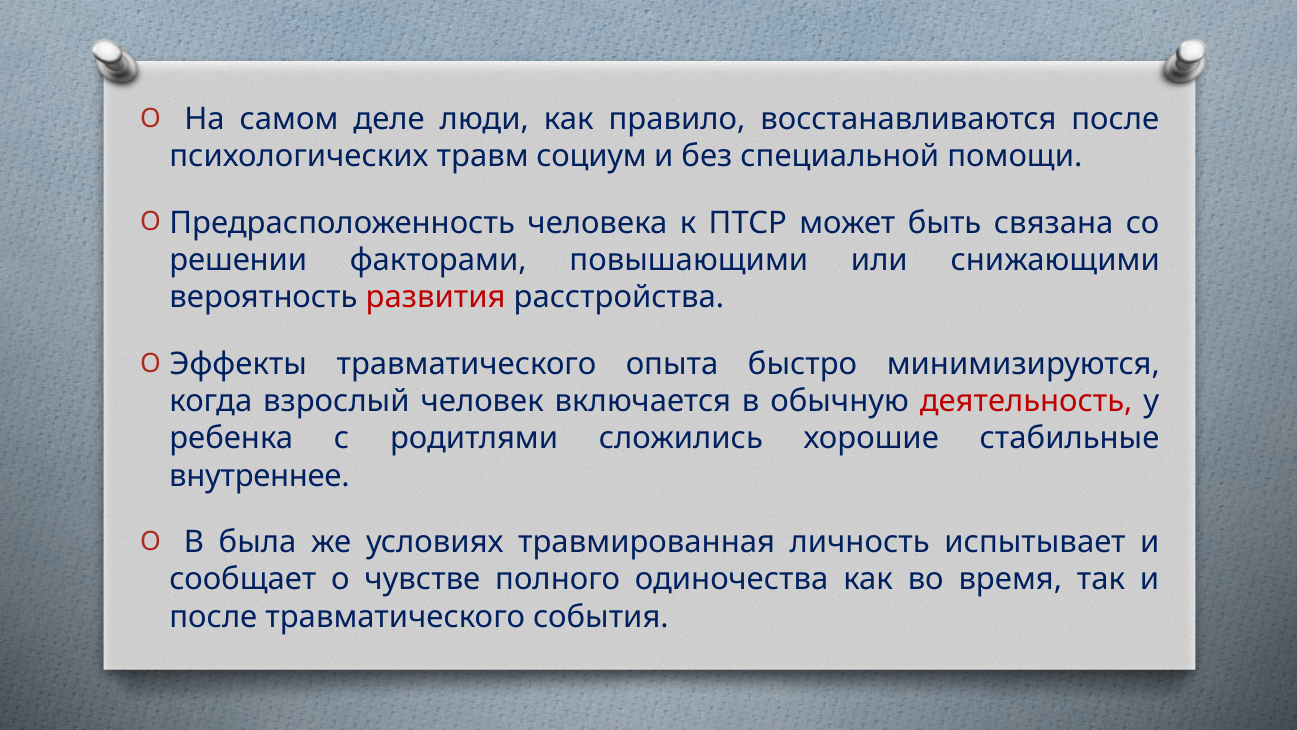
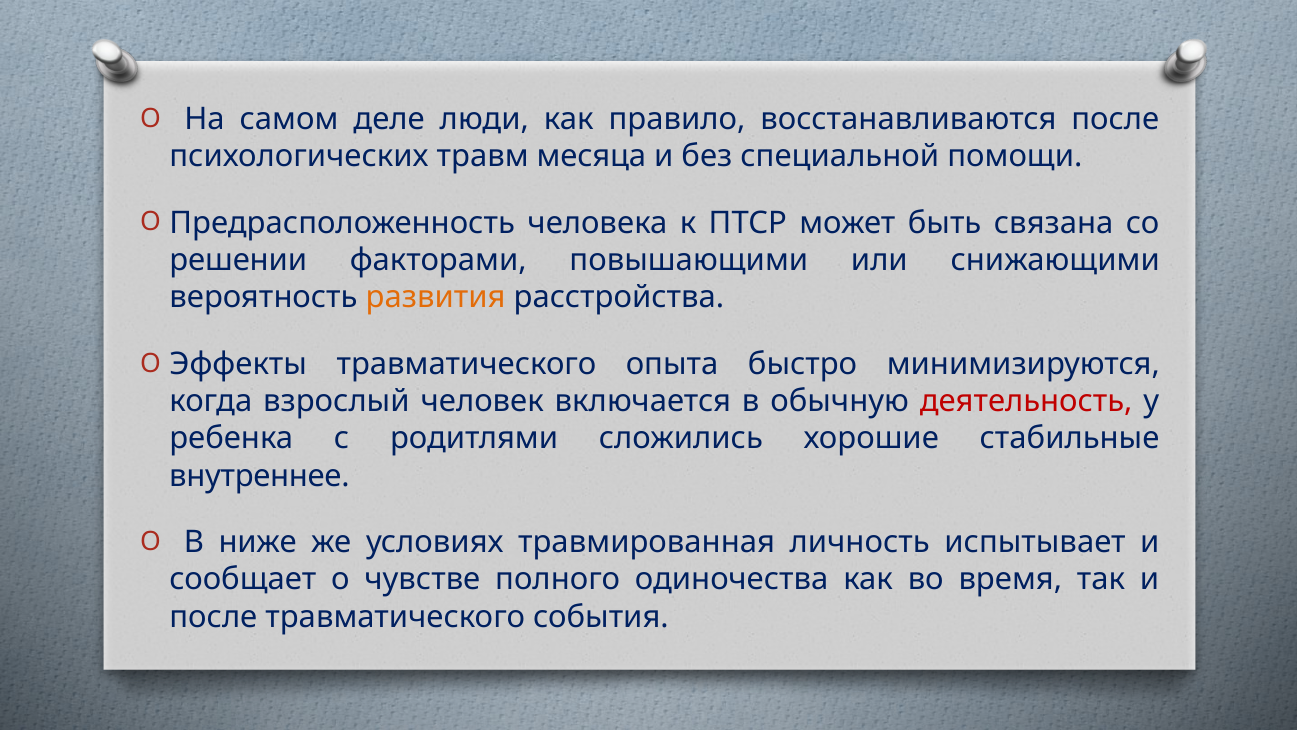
социум: социум -> месяца (591, 156)
развития colour: red -> orange (436, 297)
была: была -> ниже (258, 542)
